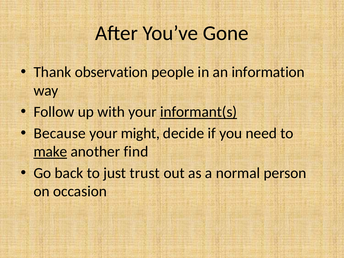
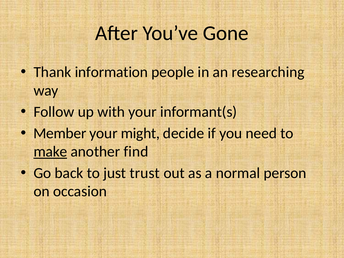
observation: observation -> information (111, 72)
information: information -> researching (268, 72)
informant(s underline: present -> none (199, 112)
Because: Because -> Member (60, 133)
